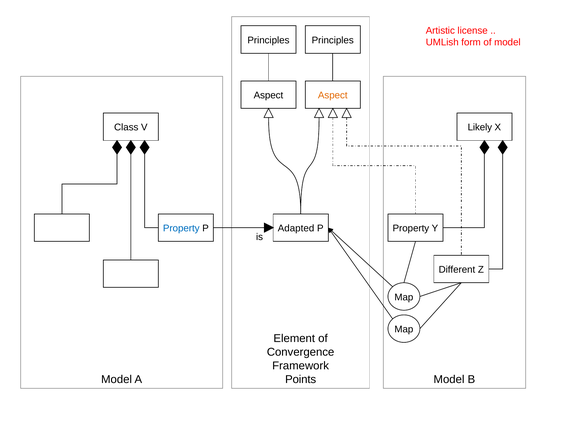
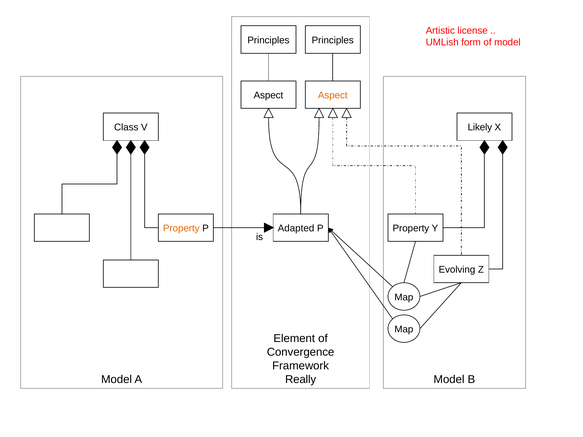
Property colour: blue -> orange (181, 229)
Different: Different -> Evolving (457, 270)
Points: Points -> Really (301, 380)
